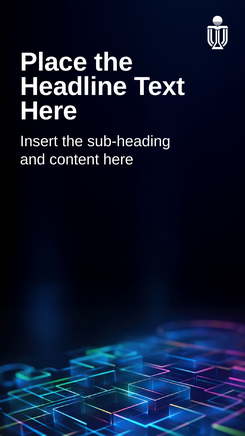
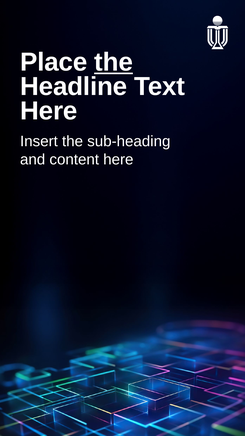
the underline: none -> present (114, 62)
